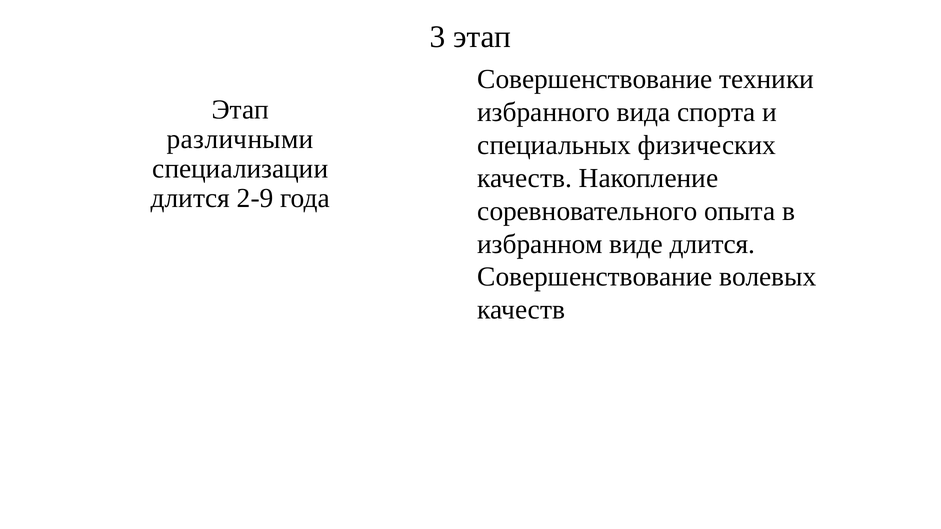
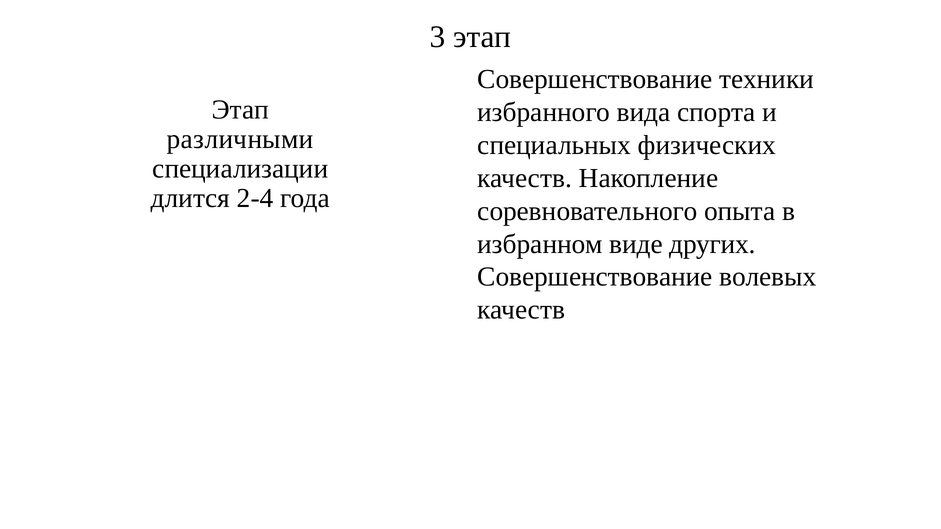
2-9: 2-9 -> 2-4 (255, 198)
виде длится: длится -> других (712, 244)
